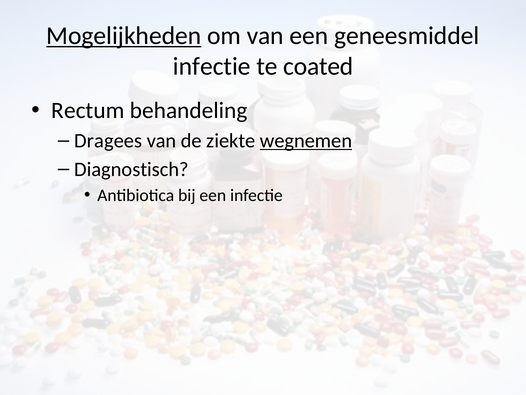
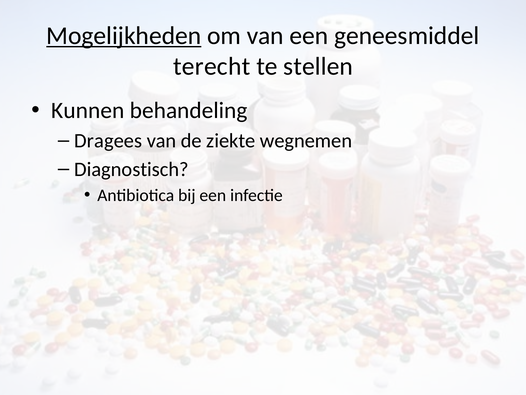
infectie: infectie -> terecht (212, 66)
coated: coated -> stellen (318, 66)
Rectum: Rectum -> Kunnen (88, 110)
wegnemen underline: present -> none (306, 141)
